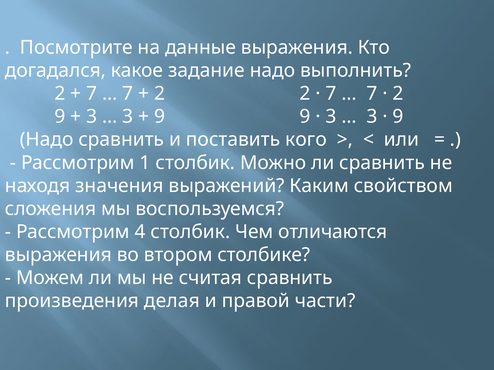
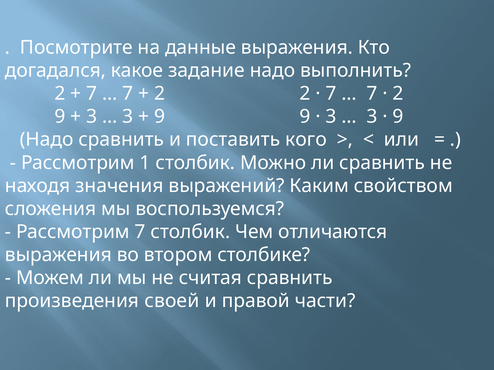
Рассмотрим 4: 4 -> 7 (140, 232)
делая: делая -> своей (172, 301)
